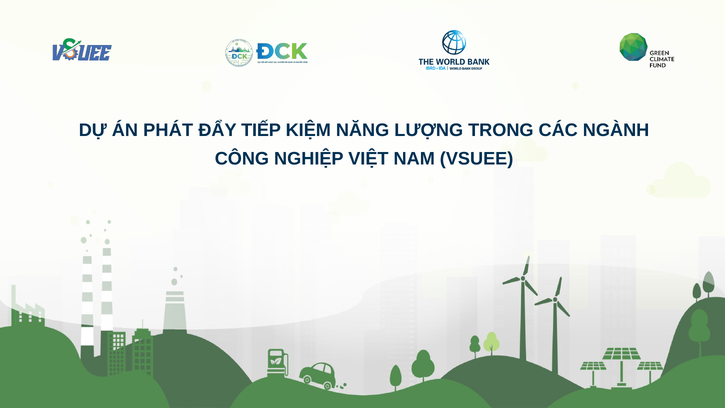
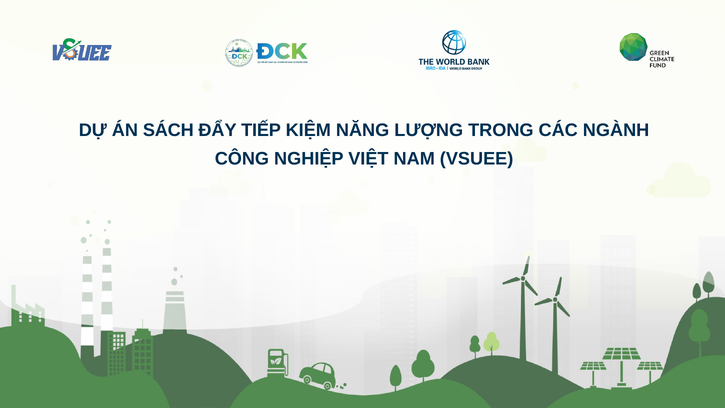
PHÁT: PHÁT -> SÁCH (168, 130)
